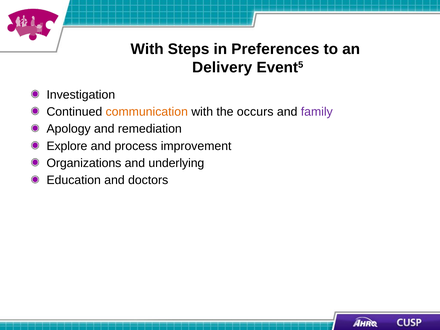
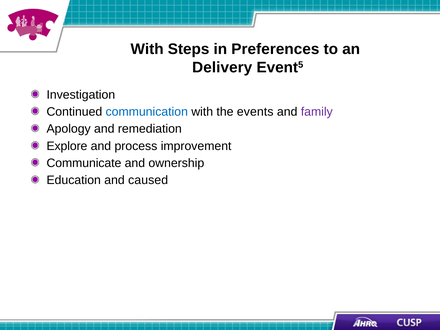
communication colour: orange -> blue (147, 112)
occurs: occurs -> events (255, 112)
Organizations: Organizations -> Communicate (84, 163)
underlying: underlying -> ownership (176, 163)
doctors: doctors -> caused (148, 180)
